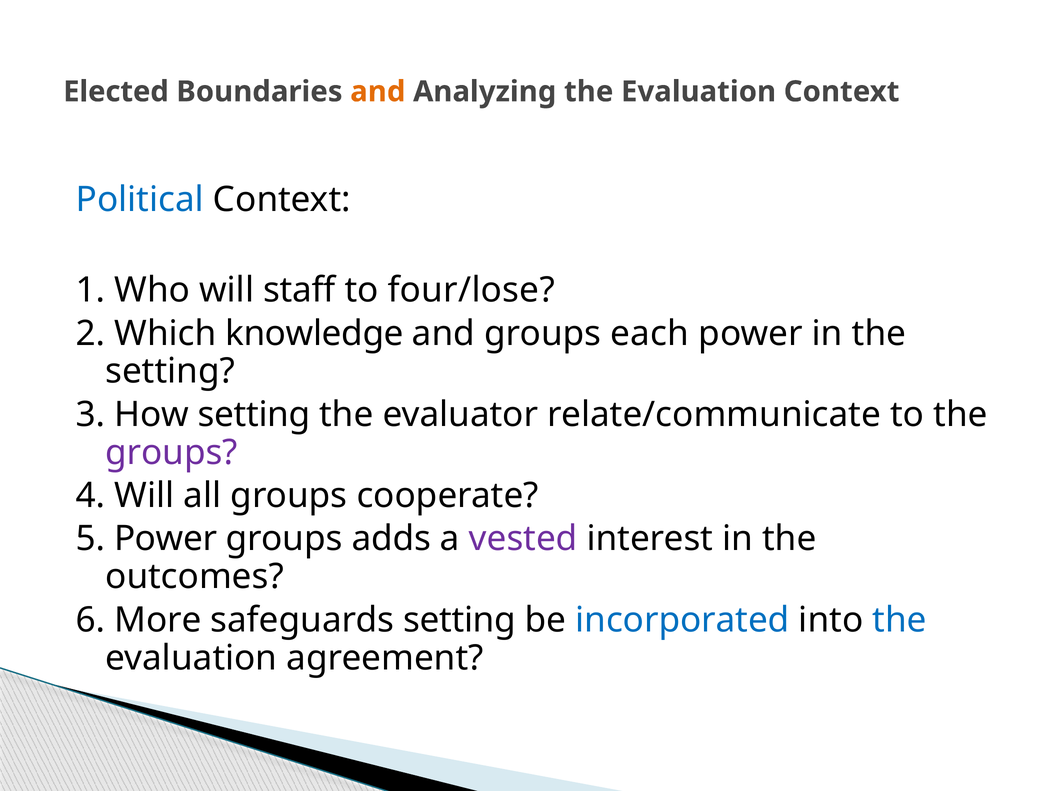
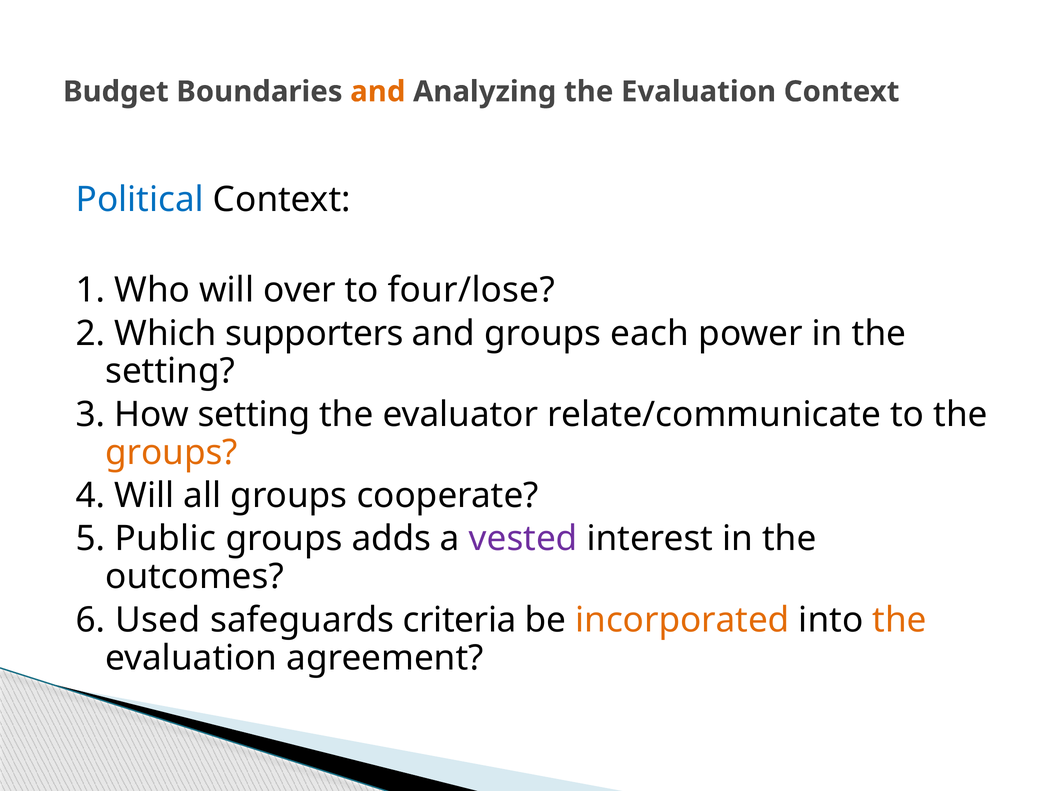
Elected: Elected -> Budget (116, 92)
staff: staff -> over (299, 290)
knowledge: knowledge -> supporters (314, 334)
groups colour: purple -> orange (171, 453)
5 Power: Power -> Public (165, 539)
More: More -> Used (158, 620)
safeguards setting: setting -> criteria (460, 620)
incorporated colour: blue -> orange (682, 620)
the colour: blue -> orange (900, 620)
